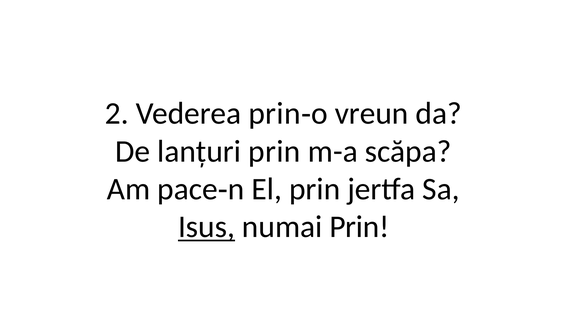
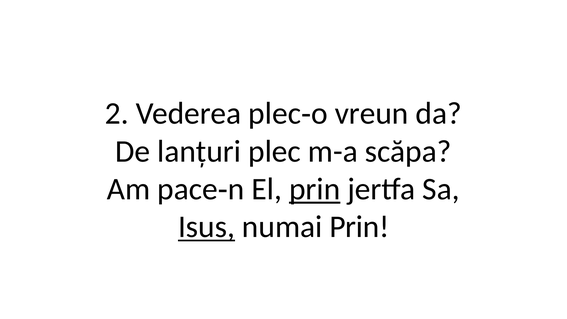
Vederea prin: prin -> plec (275, 113)
lanțuri prin: prin -> plec (274, 151)
prin underline: none -> present (315, 189)
